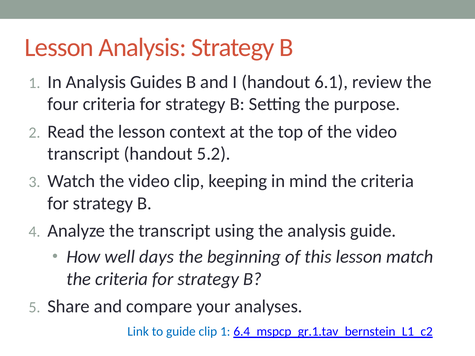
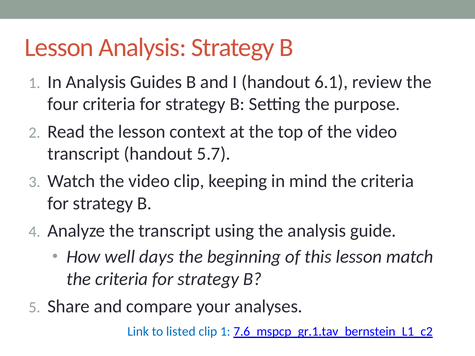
5.2: 5.2 -> 5.7 (214, 154)
to guide: guide -> listed (181, 332)
6.4_mspcp_gr.1.tav_bernstein_L1_c2: 6.4_mspcp_gr.1.tav_bernstein_L1_c2 -> 7.6_mspcp_gr.1.tav_bernstein_L1_c2 (333, 332)
